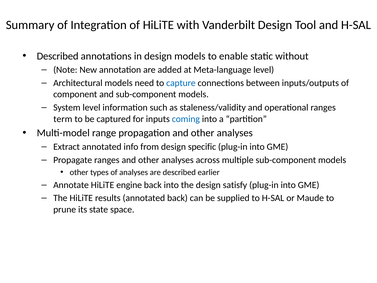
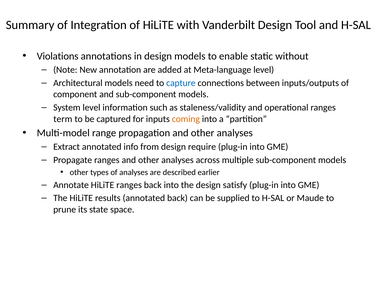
Described: Described -> Violations (58, 56)
coming colour: blue -> orange (186, 119)
specific: specific -> require (202, 147)
HiLiTE engine: engine -> ranges (129, 185)
